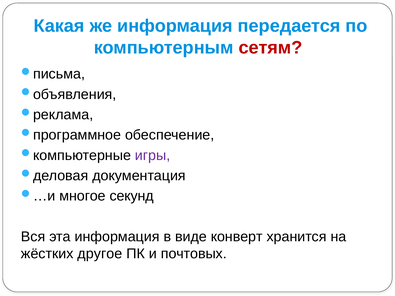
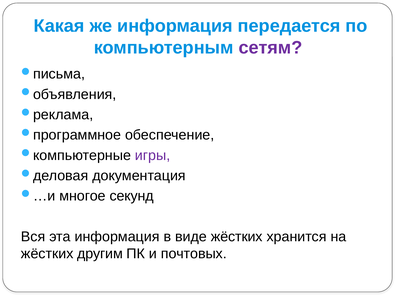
сетям colour: red -> purple (270, 48)
виде конверт: конверт -> жёстких (237, 237)
другое: другое -> другим (100, 254)
